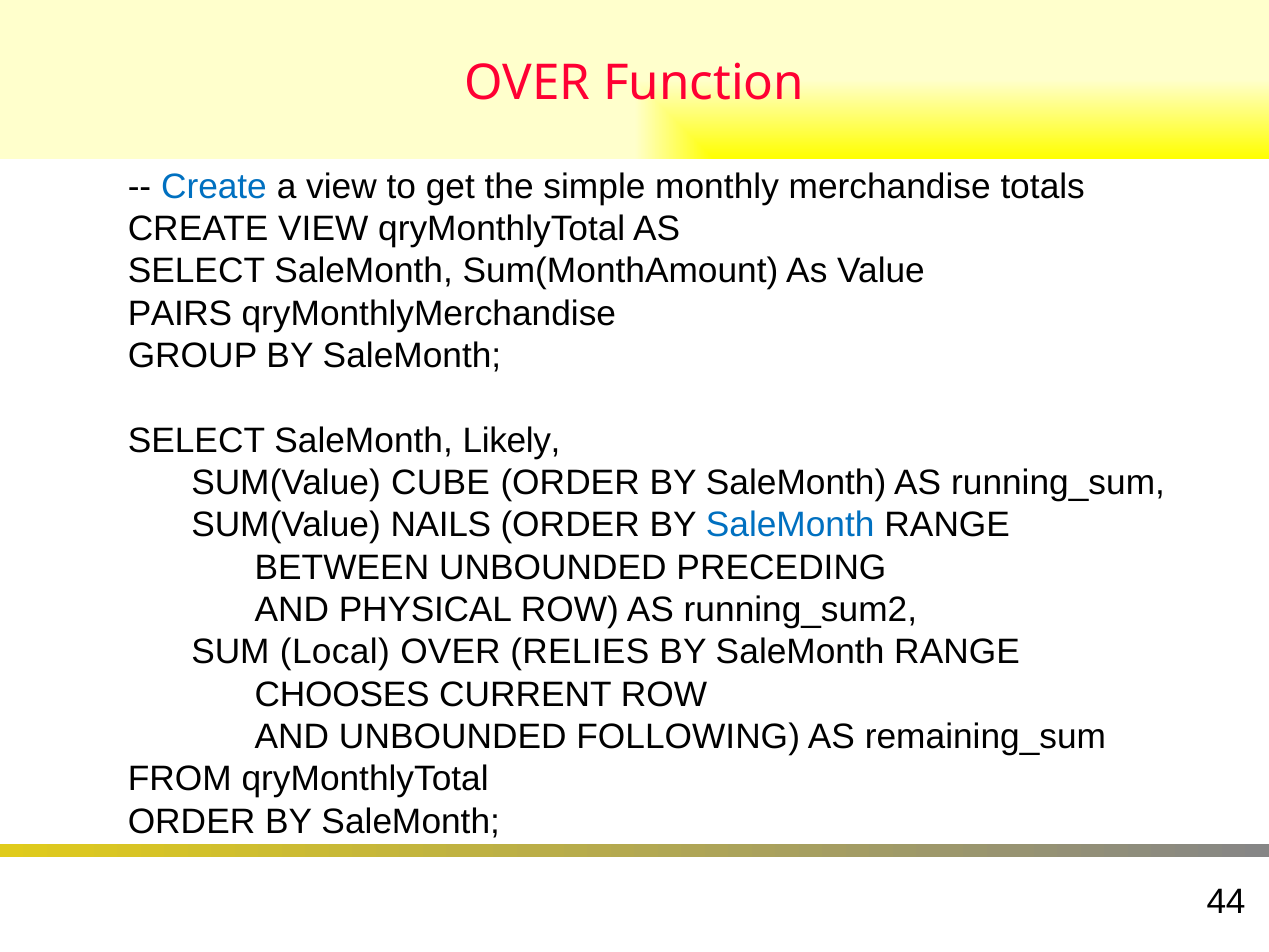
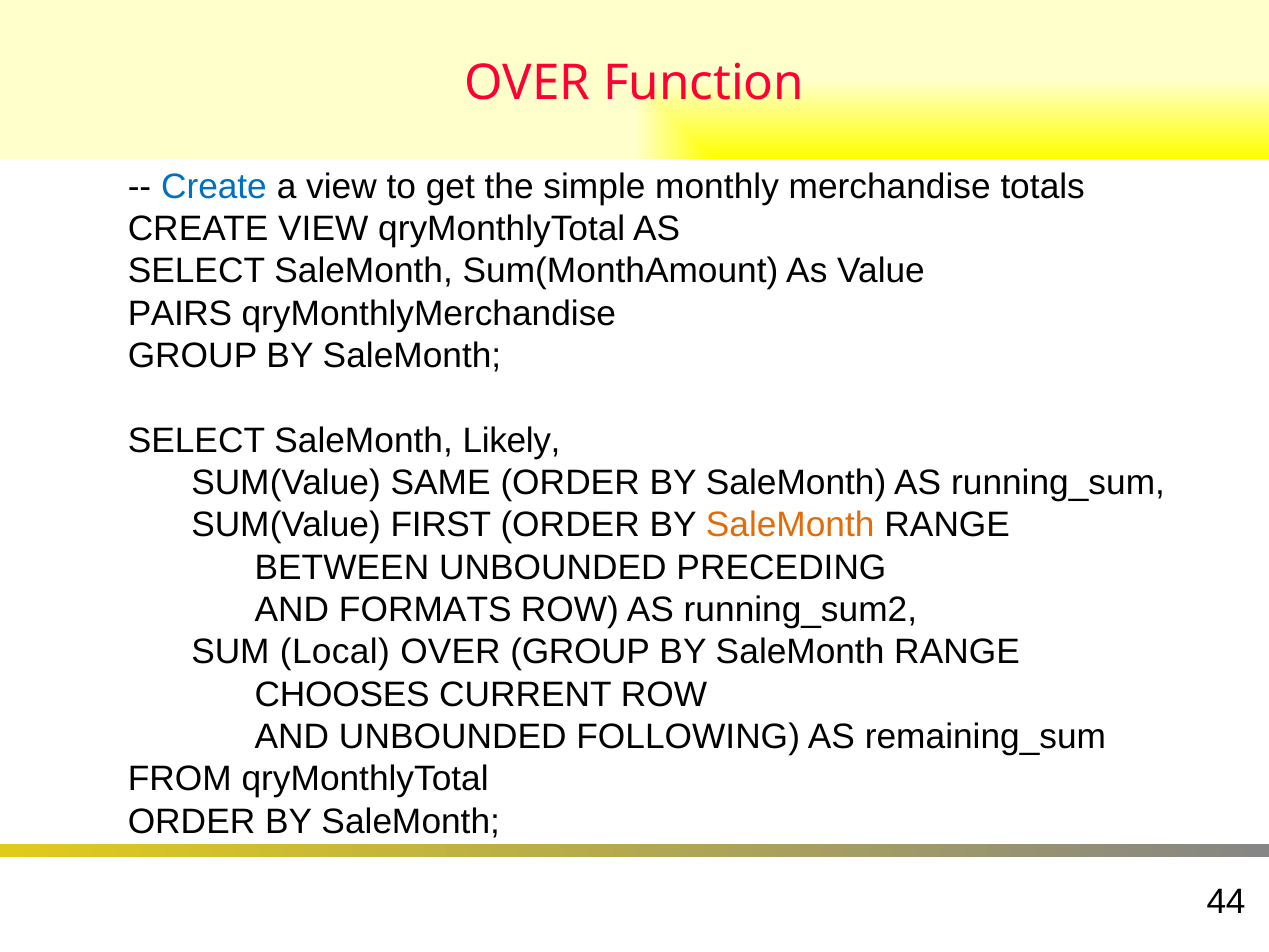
CUBE: CUBE -> SAME (441, 483)
NAILS: NAILS -> FIRST (441, 525)
SaleMonth colour: blue -> orange (790, 525)
PHYSICAL: PHYSICAL -> FORMATS (425, 610)
OVER RELIES: RELIES -> GROUP (580, 652)
